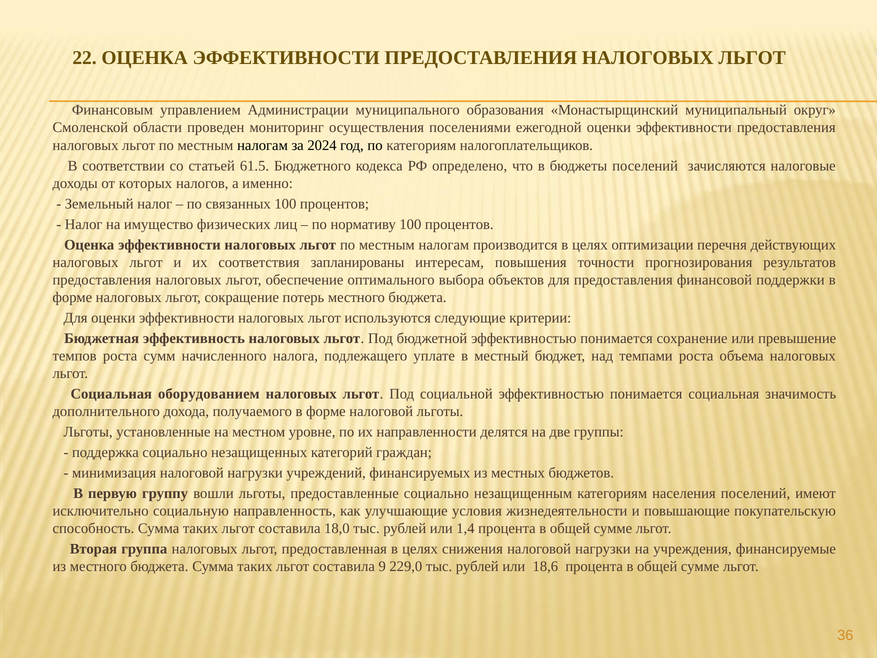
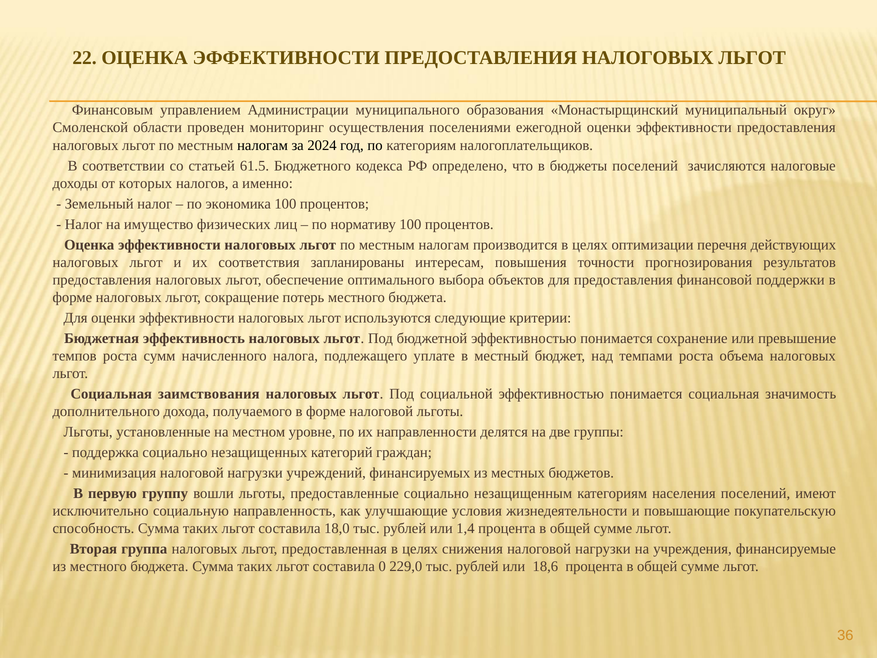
связанных: связанных -> экономика (238, 204)
оборудованием: оборудованием -> заимствования (209, 394)
9: 9 -> 0 (382, 566)
